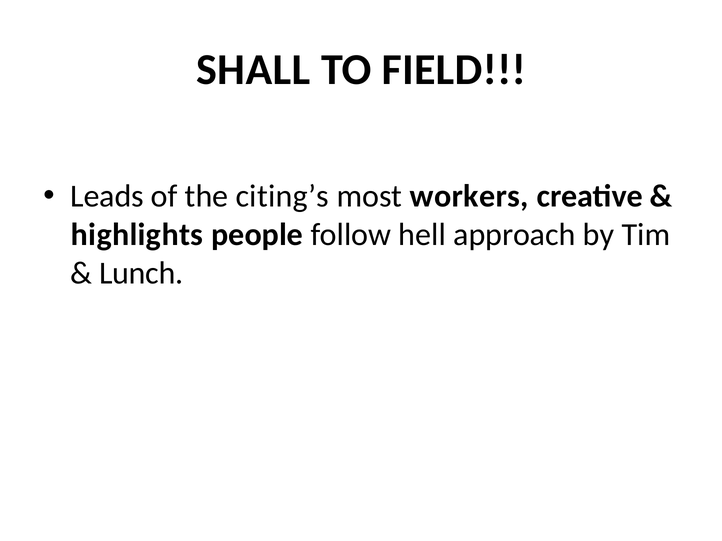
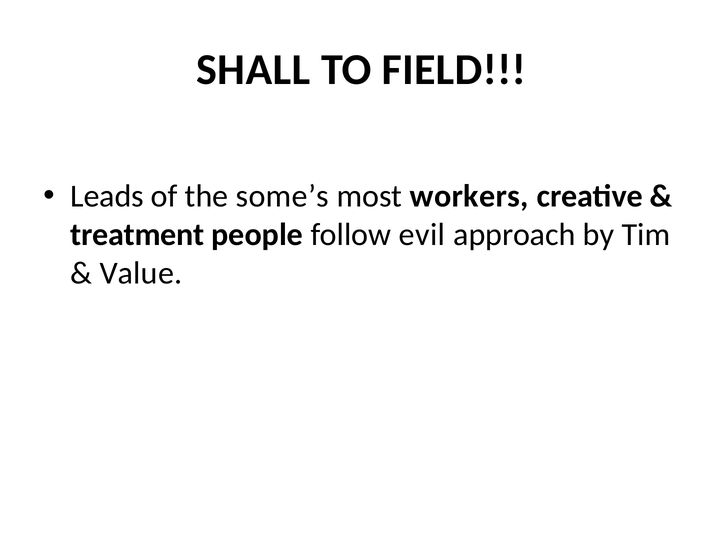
citing’s: citing’s -> some’s (282, 196)
highlights: highlights -> treatment (137, 235)
hell: hell -> evil (422, 235)
Lunch: Lunch -> Value (141, 273)
